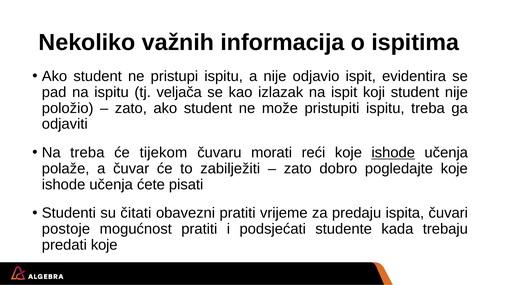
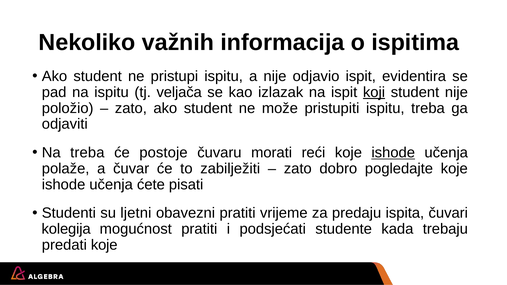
koji underline: none -> present (374, 92)
tijekom: tijekom -> postoje (163, 153)
čitati: čitati -> ljetni (136, 213)
postoje: postoje -> kolegija (66, 229)
